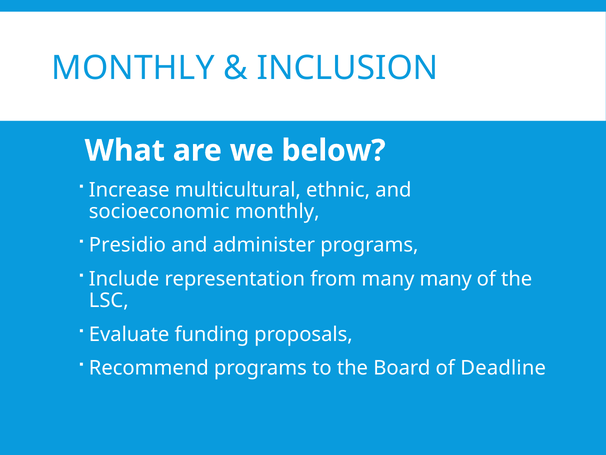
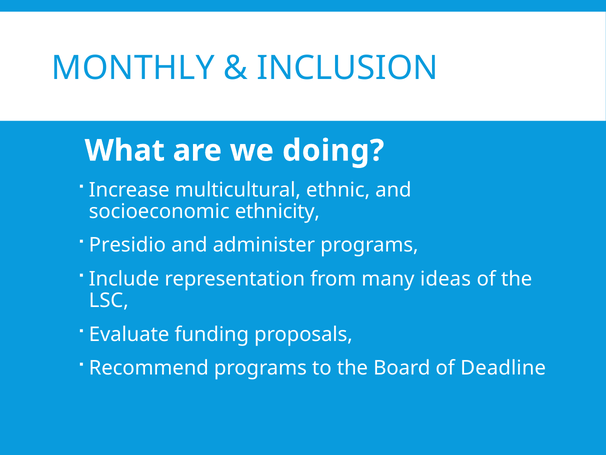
below: below -> doing (333, 150)
socioeconomic monthly: monthly -> ethnicity (277, 211)
many many: many -> ideas (446, 279)
